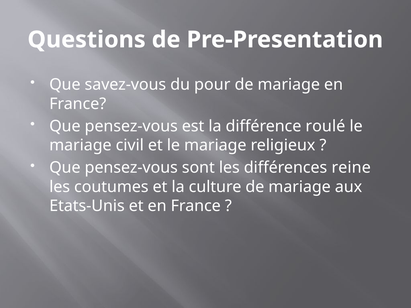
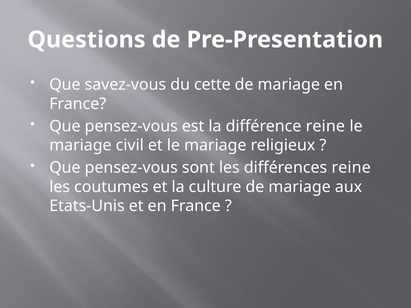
pour: pour -> cette (212, 85)
différence roulé: roulé -> reine (325, 126)
